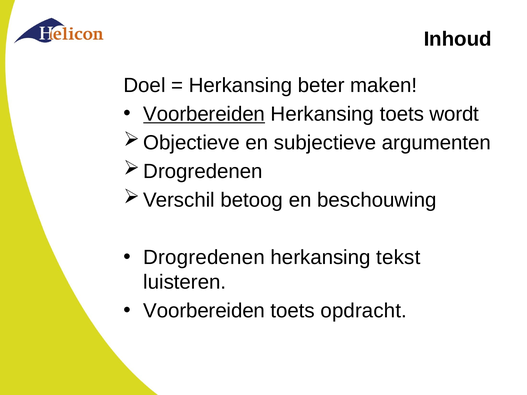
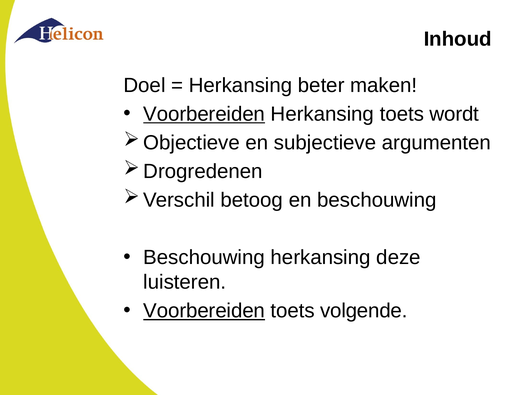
Drogredenen: Drogredenen -> Beschouwing (204, 258)
tekst: tekst -> deze (398, 258)
Voorbereiden underline: none -> present (204, 311)
opdracht: opdracht -> volgende (364, 311)
